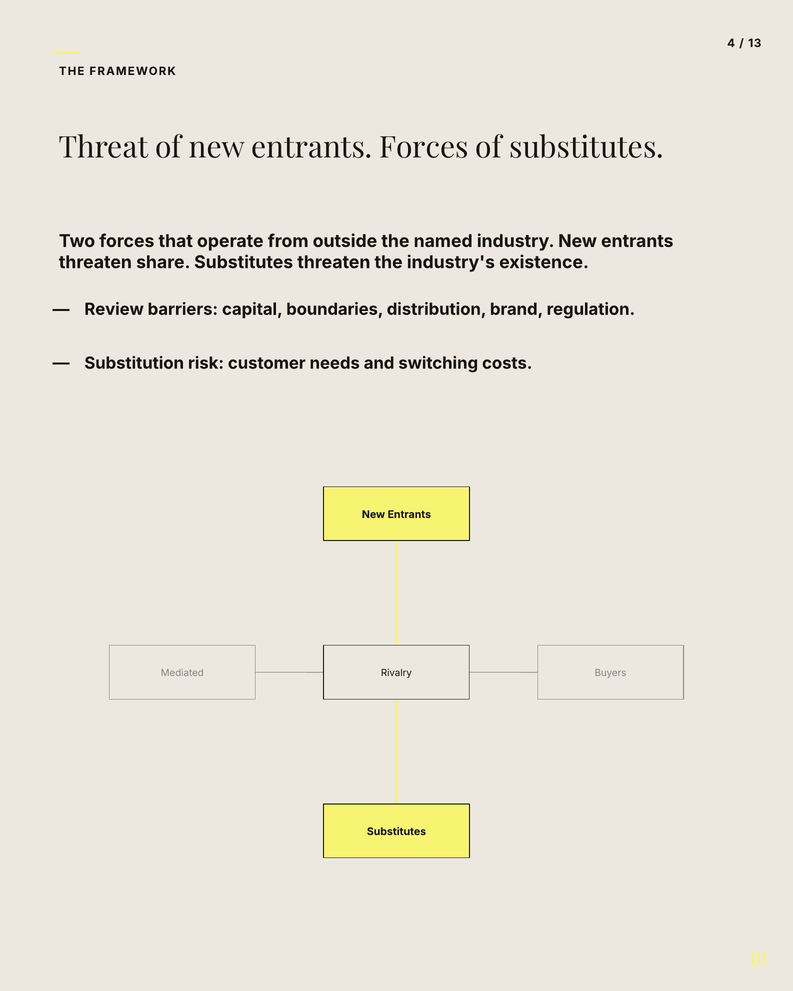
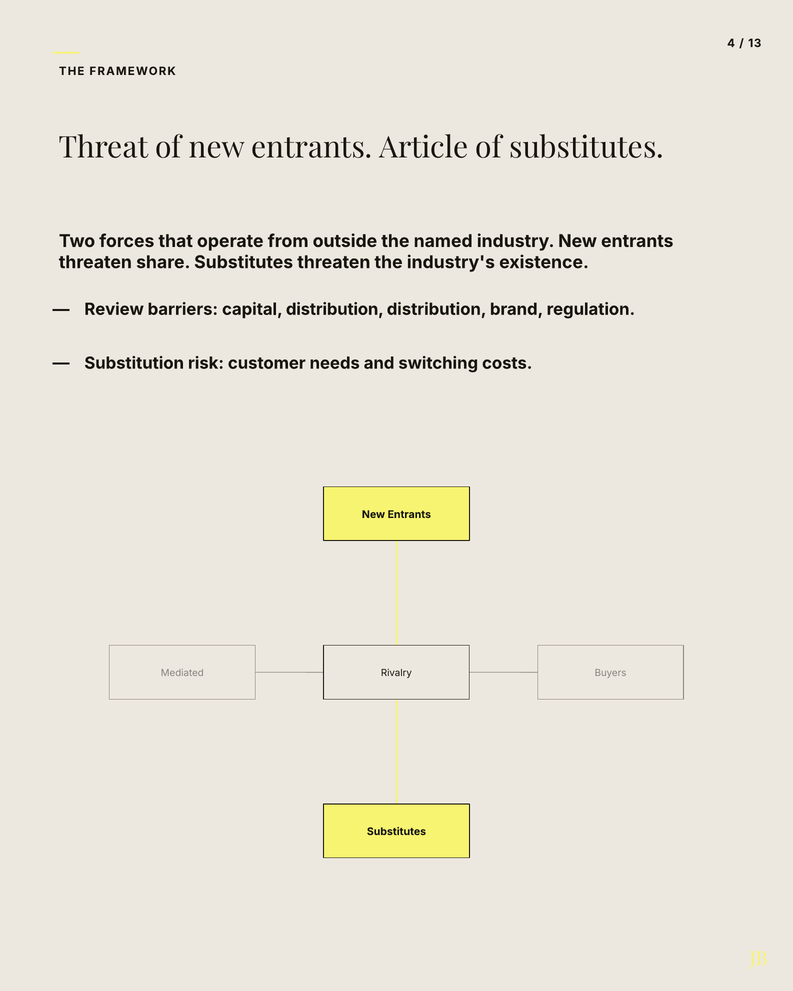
entrants Forces: Forces -> Article (424, 148)
capital boundaries: boundaries -> distribution (335, 309)
